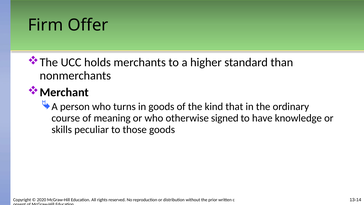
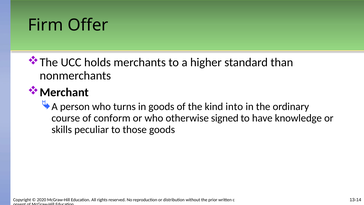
that: that -> into (234, 107)
meaning: meaning -> conform (112, 118)
